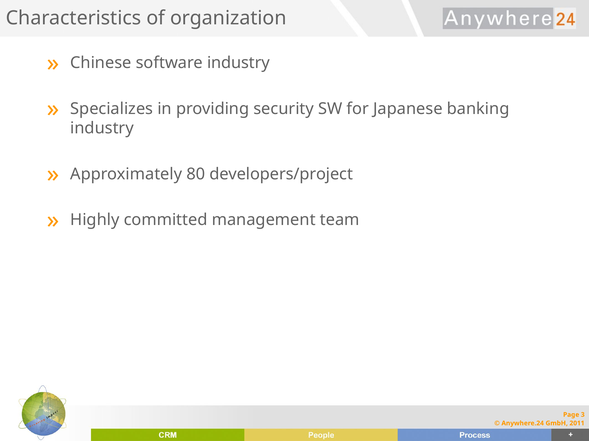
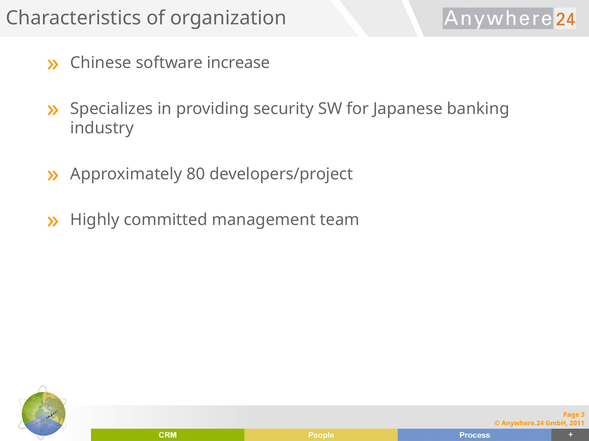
software industry: industry -> increase (238, 63)
